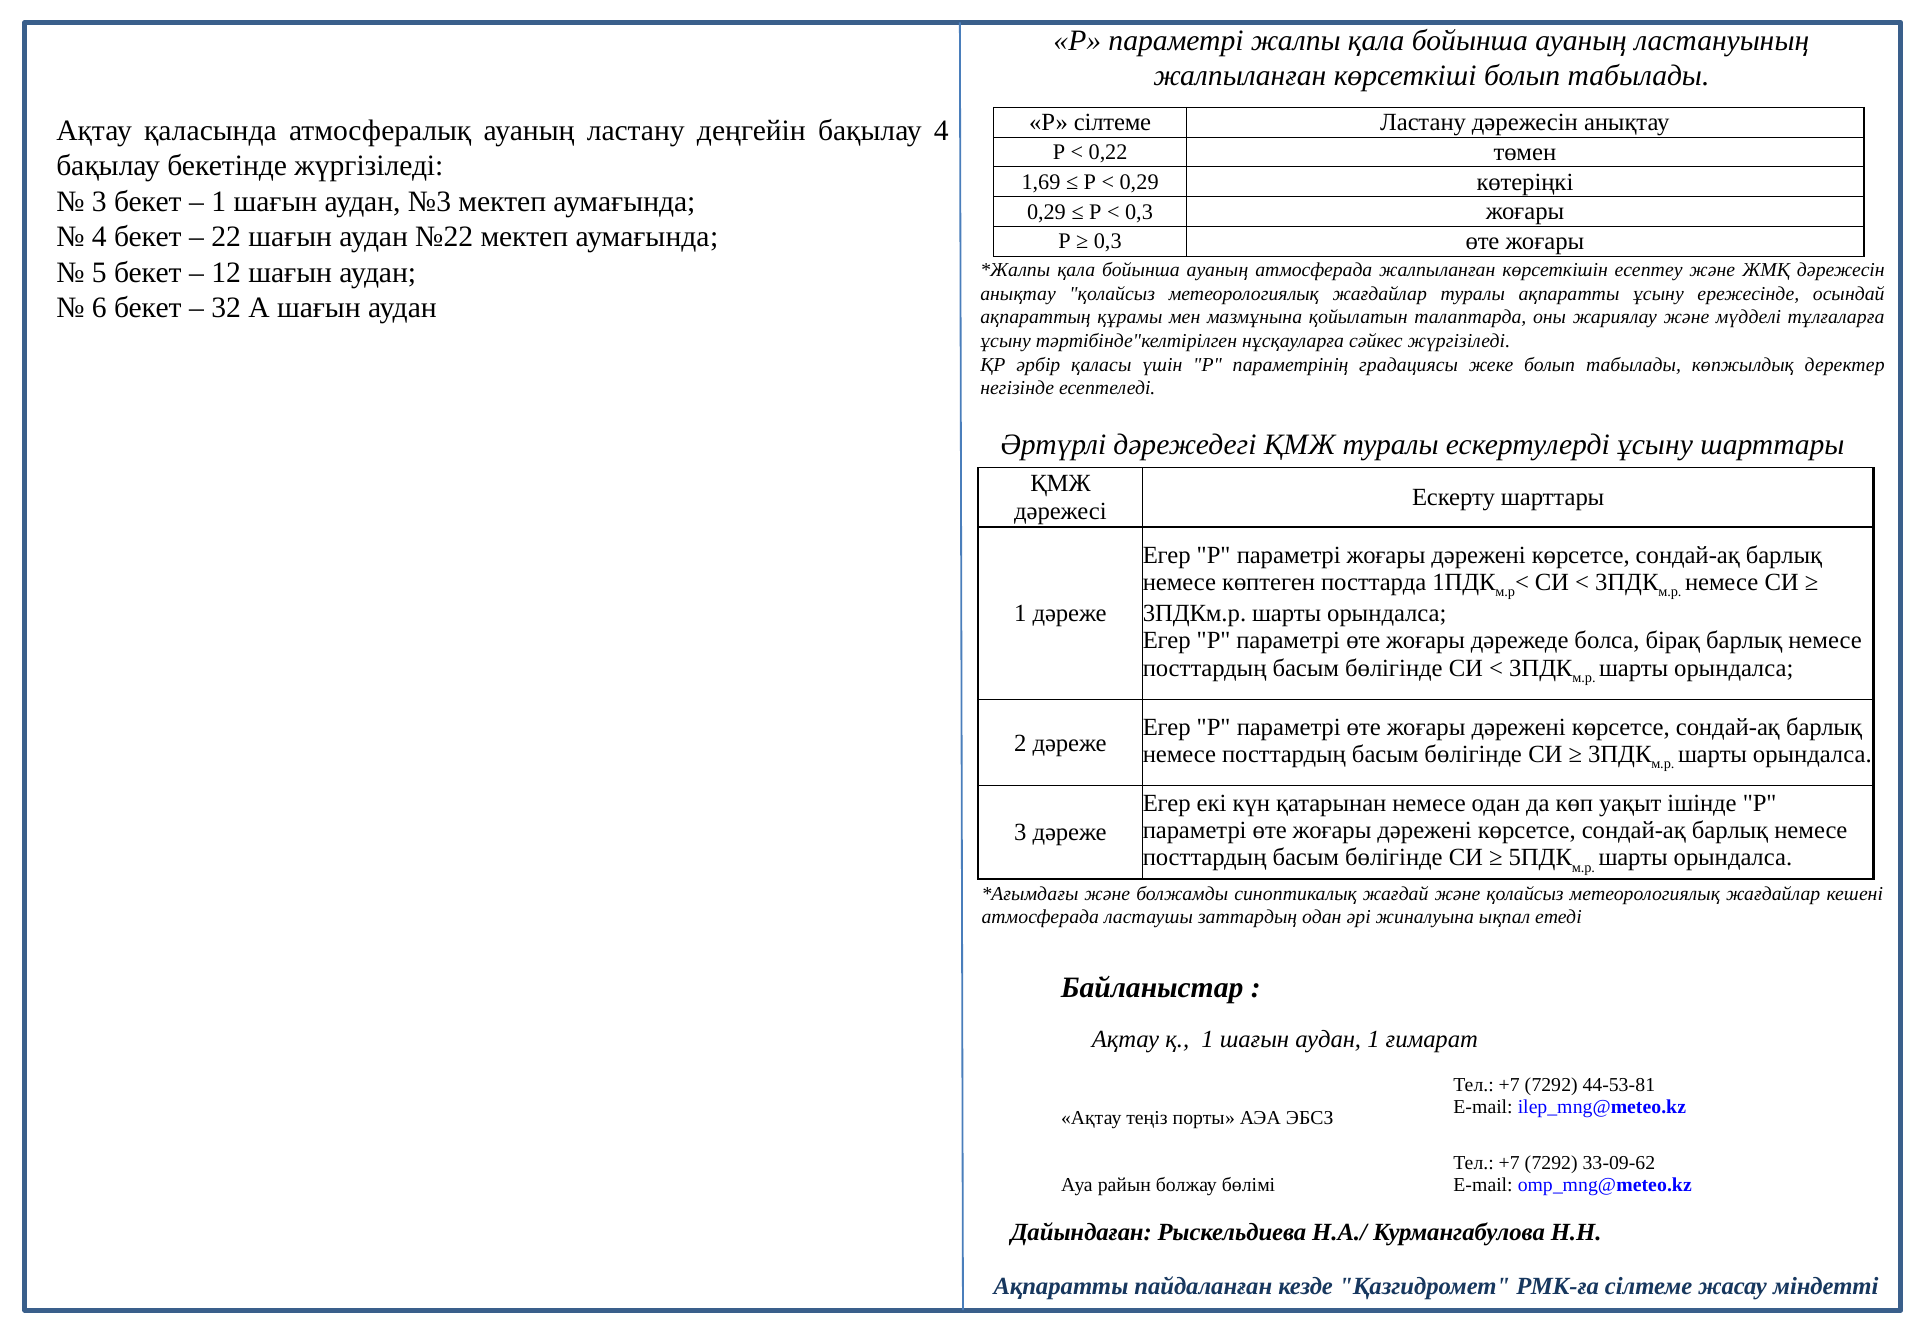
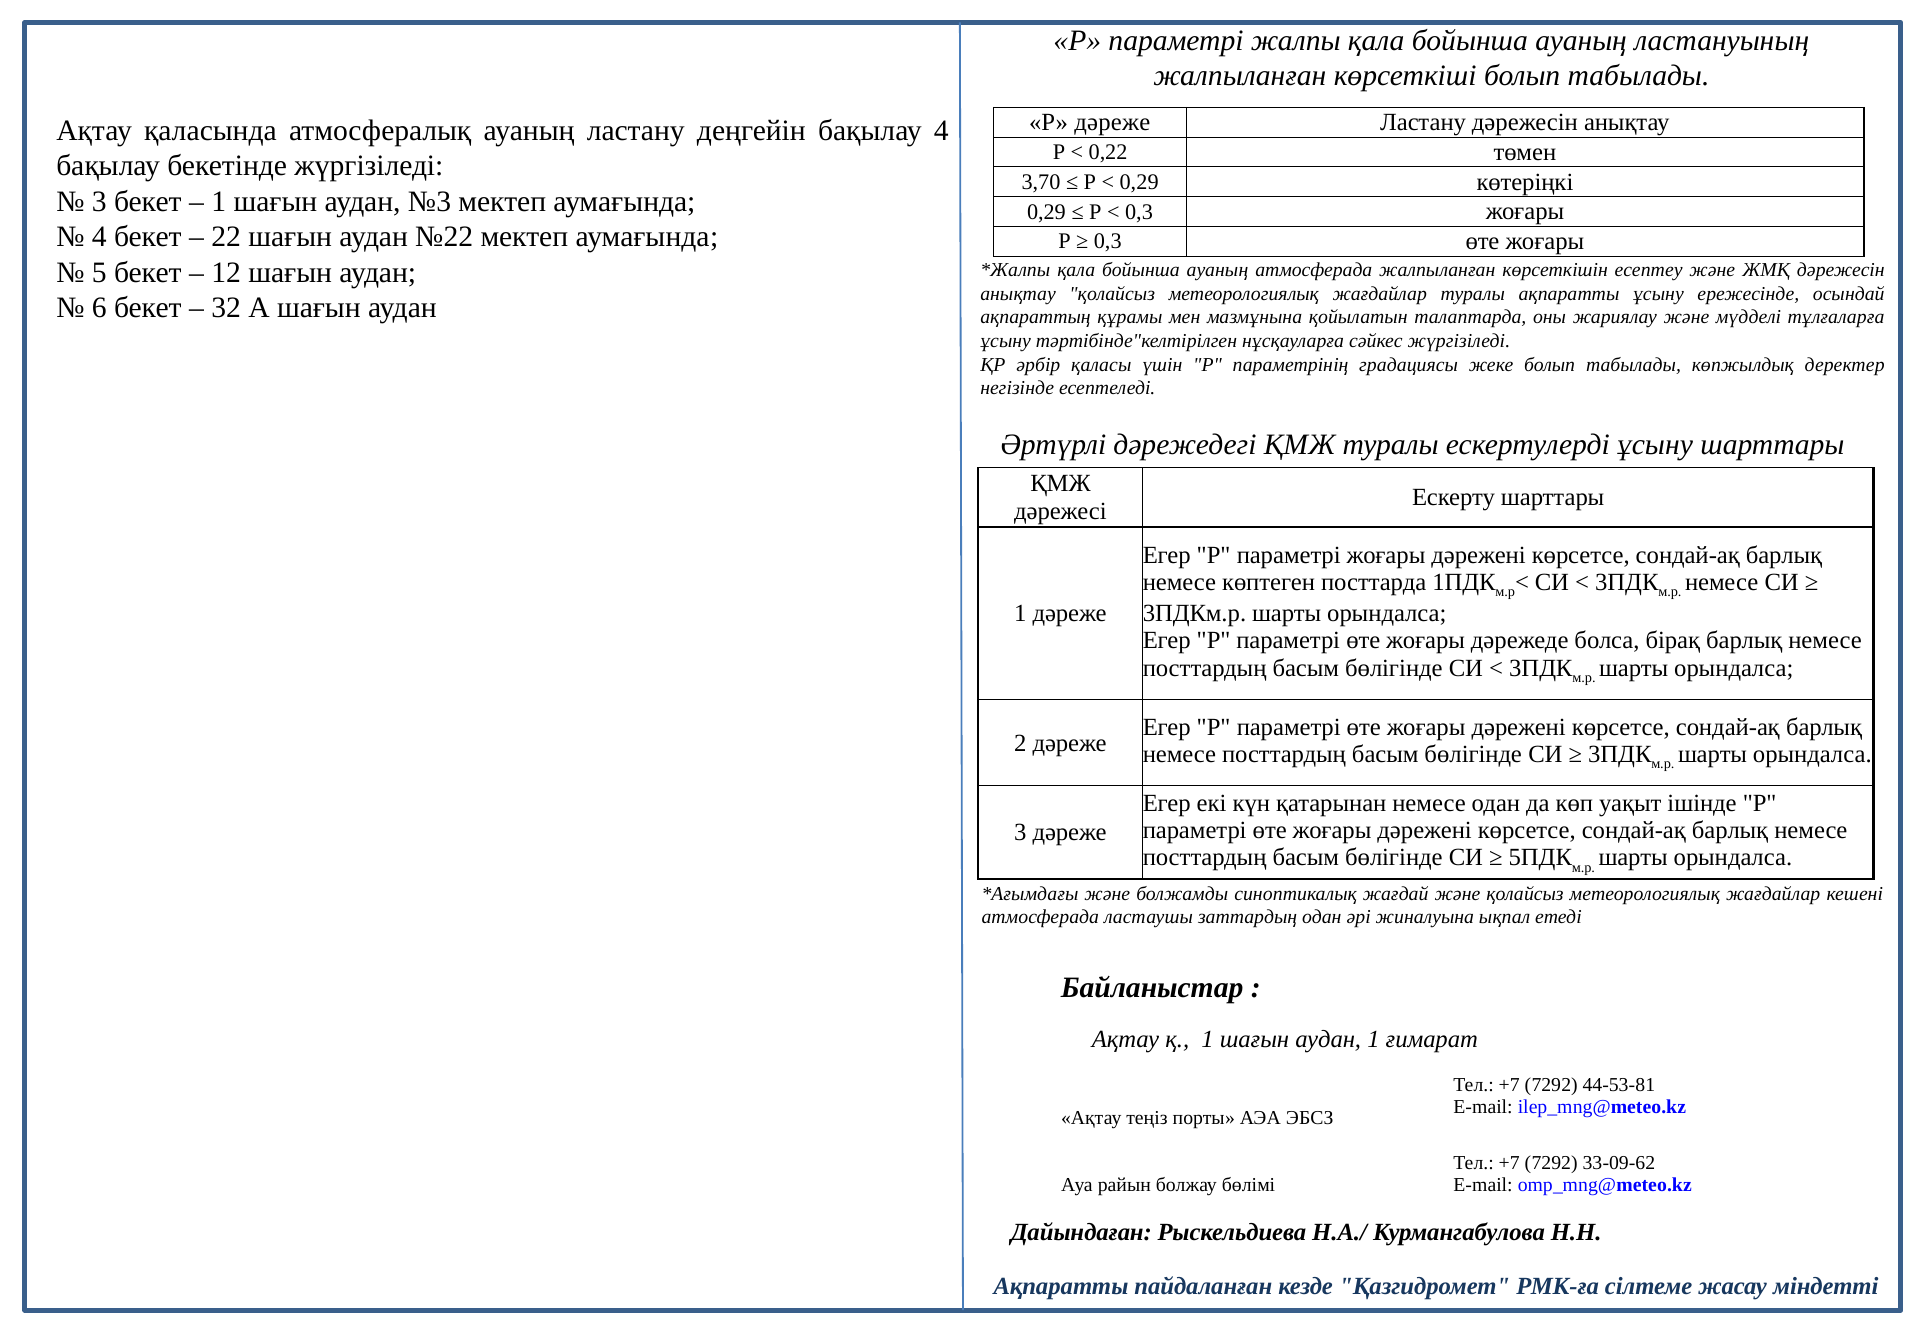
Р сілтеме: сілтеме -> дәреже (1112, 122)
1,69: 1,69 -> 3,70 (1041, 182)
